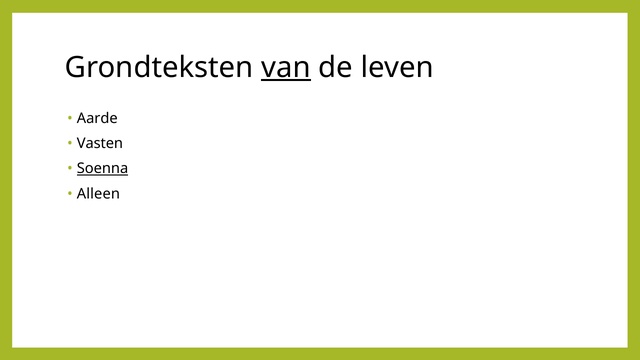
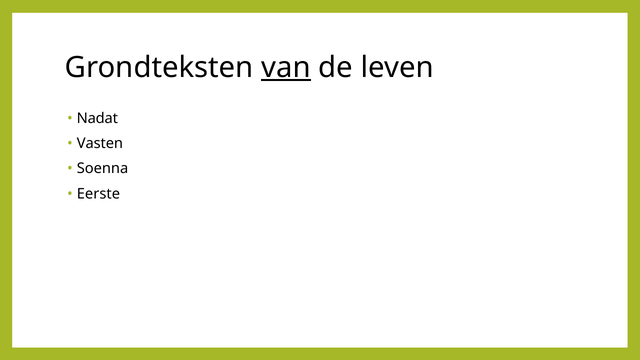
Aarde: Aarde -> Nadat (97, 118)
Soenna underline: present -> none (103, 169)
Alleen: Alleen -> Eerste (98, 194)
